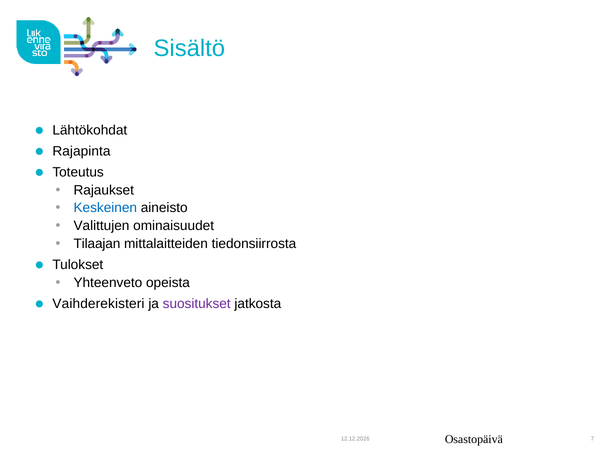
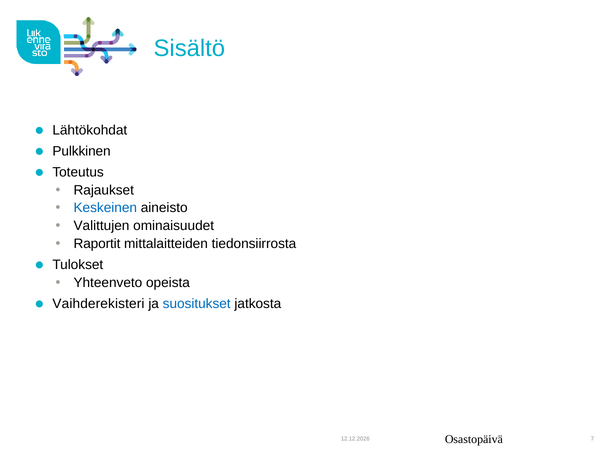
Rajapinta: Rajapinta -> Pulkkinen (82, 151)
Tilaajan: Tilaajan -> Raportit (97, 244)
suositukset colour: purple -> blue (197, 304)
